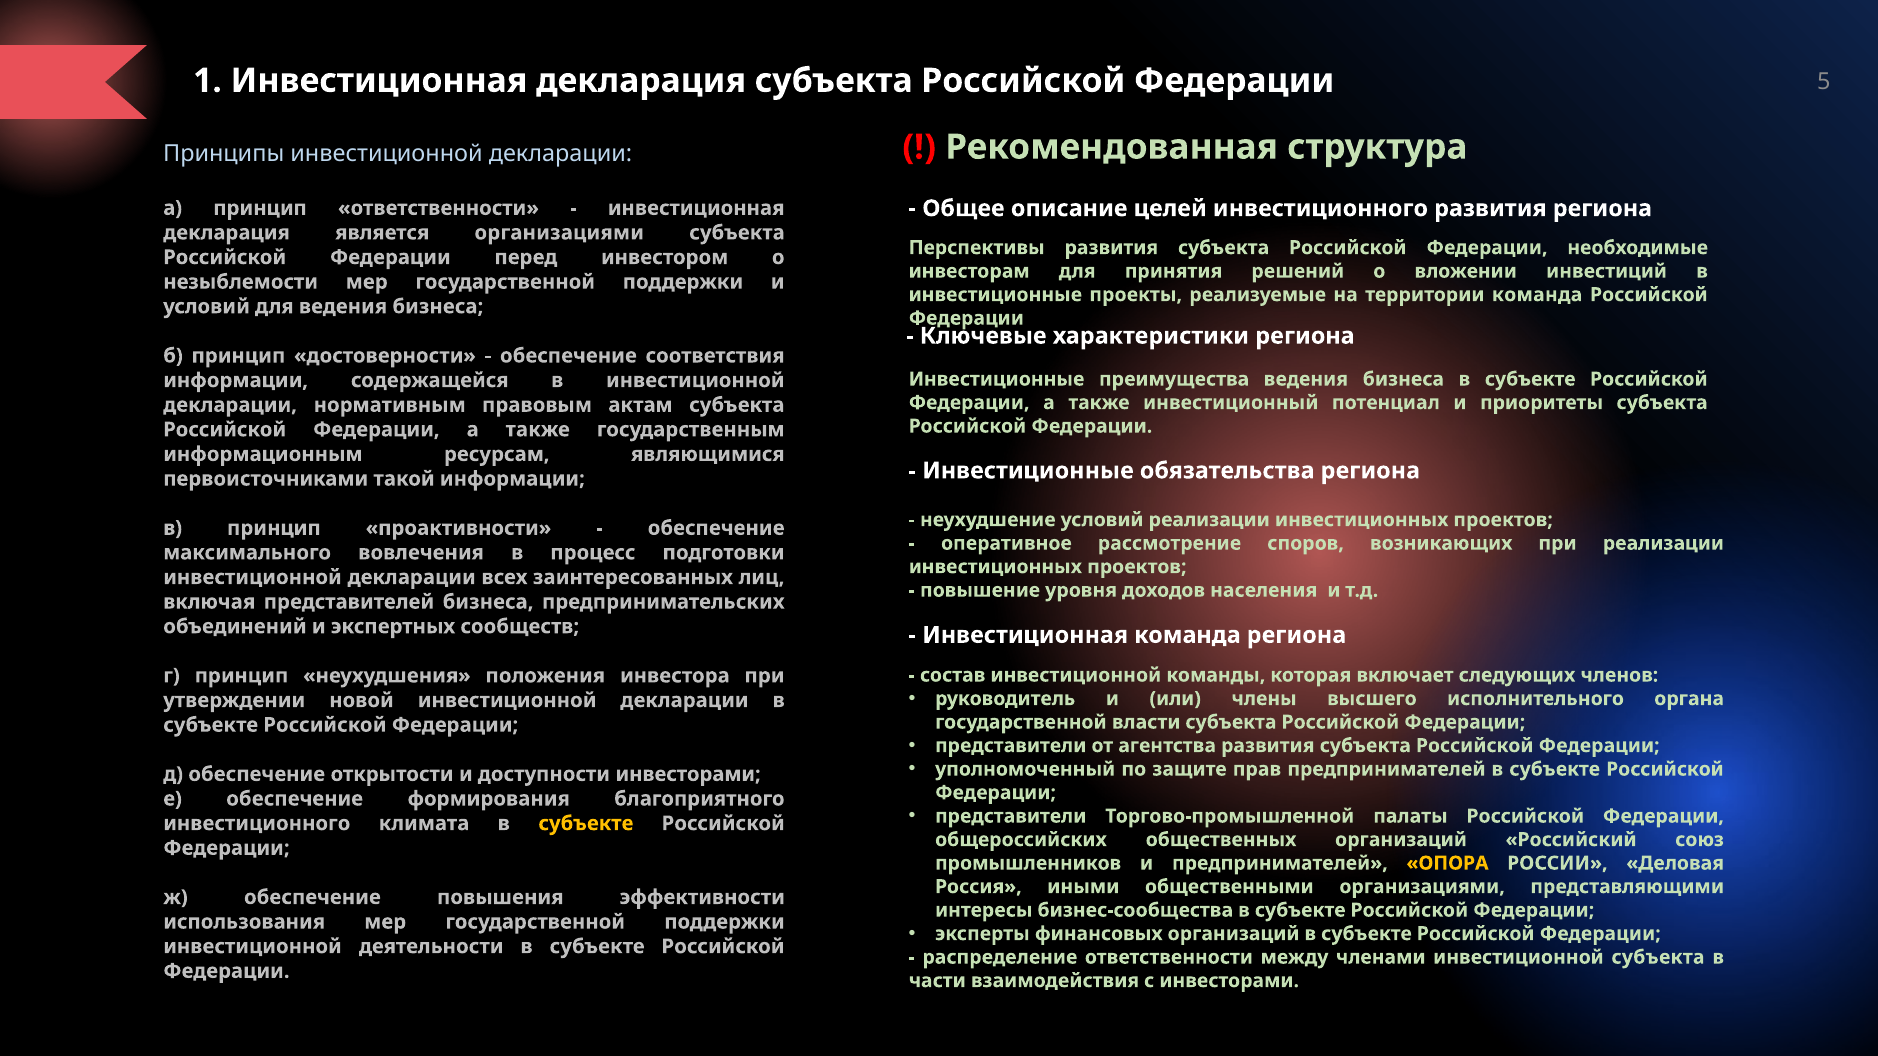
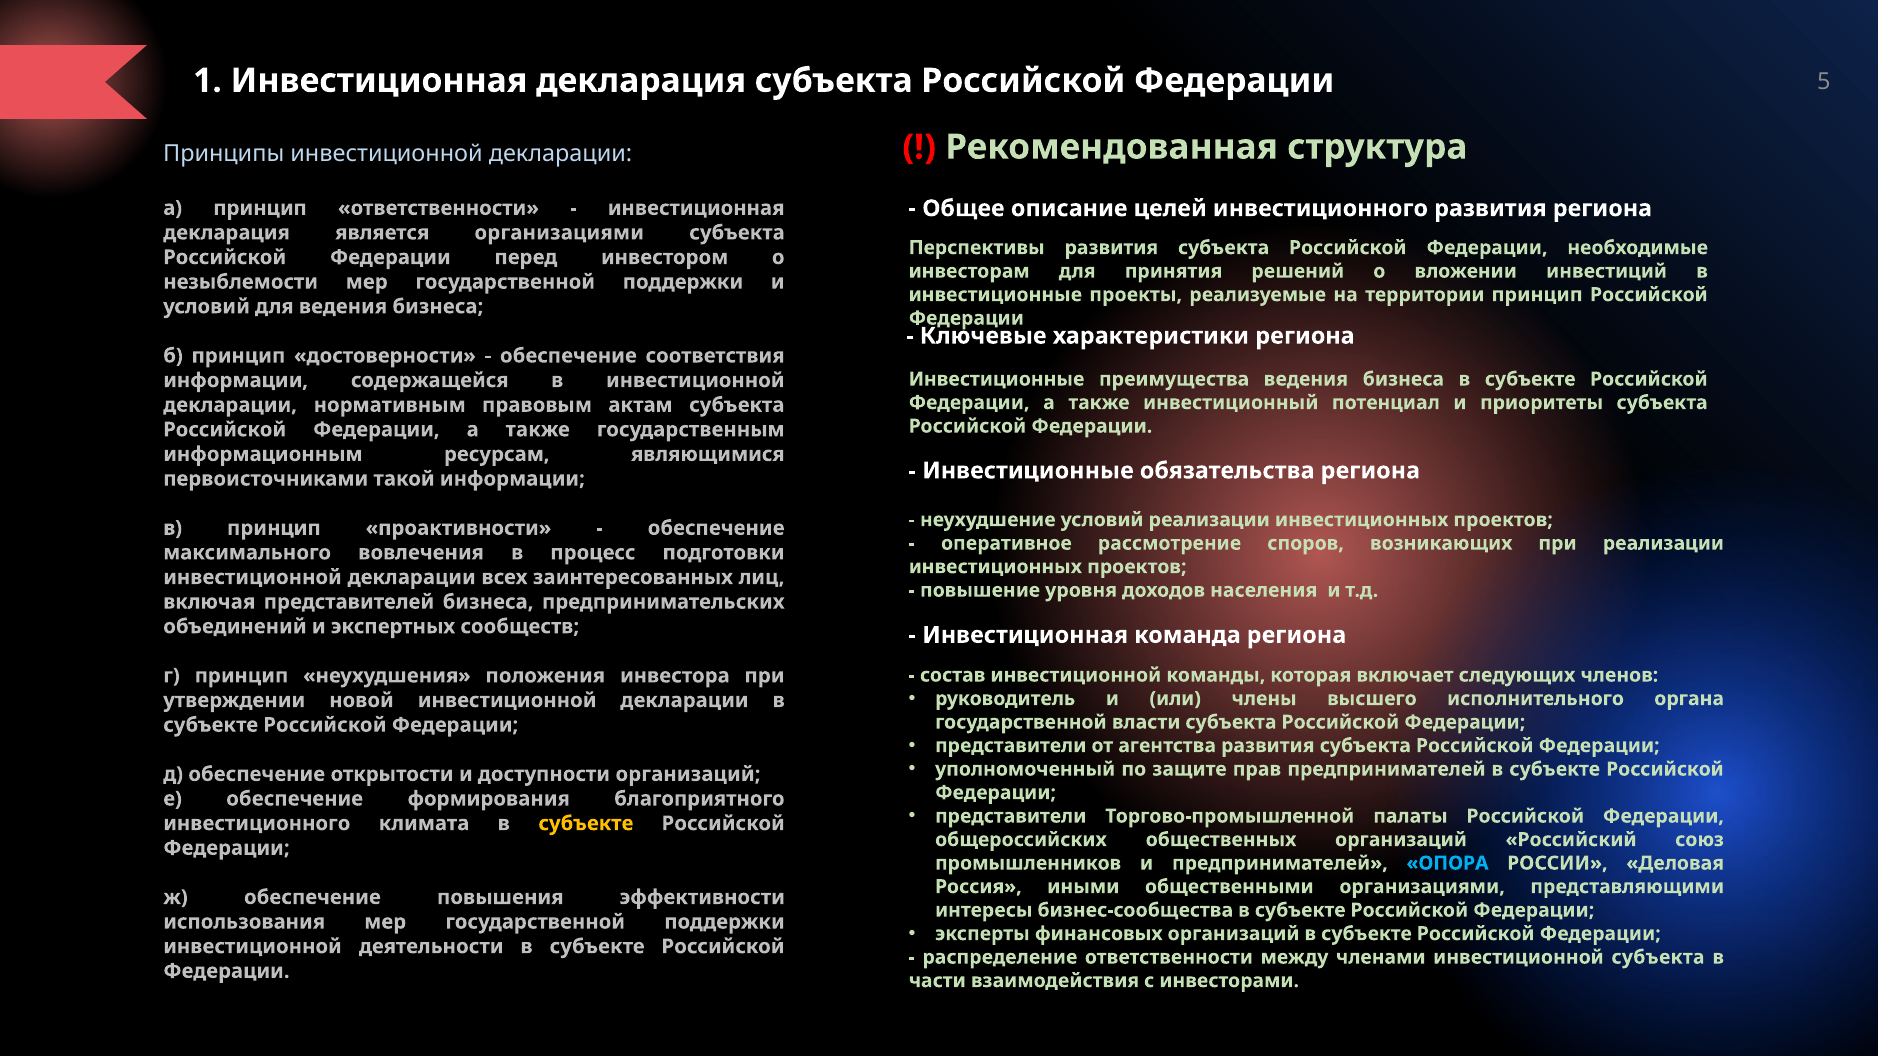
территории команда: команда -> принцип (1537, 295)
доступности инвесторами: инвесторами -> организаций (688, 774)
ОПОРА colour: yellow -> light blue (1448, 863)
